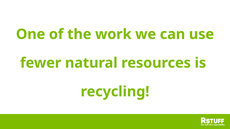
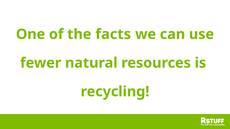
work: work -> facts (113, 34)
